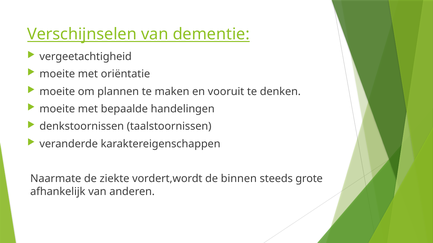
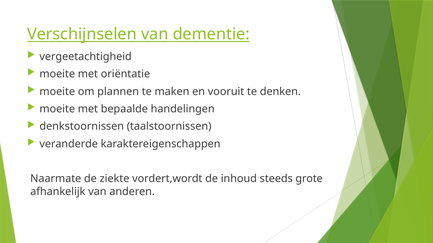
binnen: binnen -> inhoud (239, 179)
